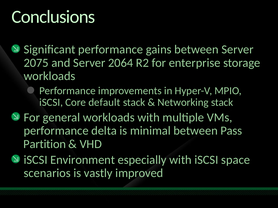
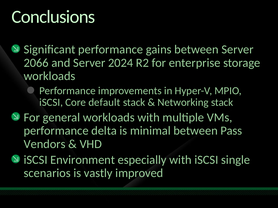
2075: 2075 -> 2066 (36, 63)
2064: 2064 -> 2024 (121, 63)
Partition: Partition -> Vendors (45, 144)
space: space -> single (236, 160)
